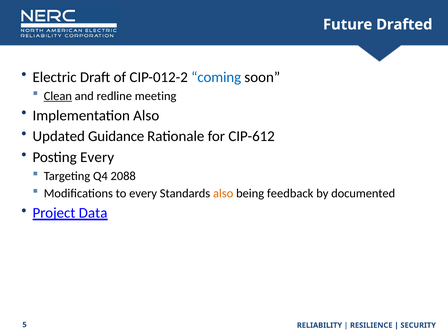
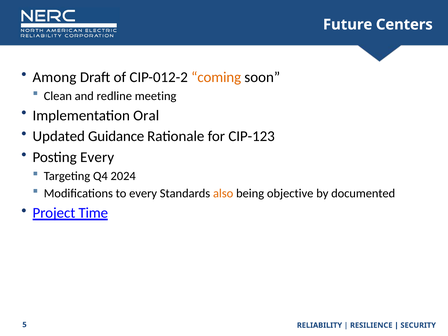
Drafted: Drafted -> Centers (404, 25)
Electric: Electric -> Among (54, 77)
coming colour: blue -> orange (216, 77)
Clean underline: present -> none (58, 96)
Implementation Also: Also -> Oral (146, 115)
CIP-612: CIP-612 -> CIP-123 (252, 136)
2088: 2088 -> 2024 (123, 176)
feedback: feedback -> objective (290, 193)
Data: Data -> Time (93, 213)
